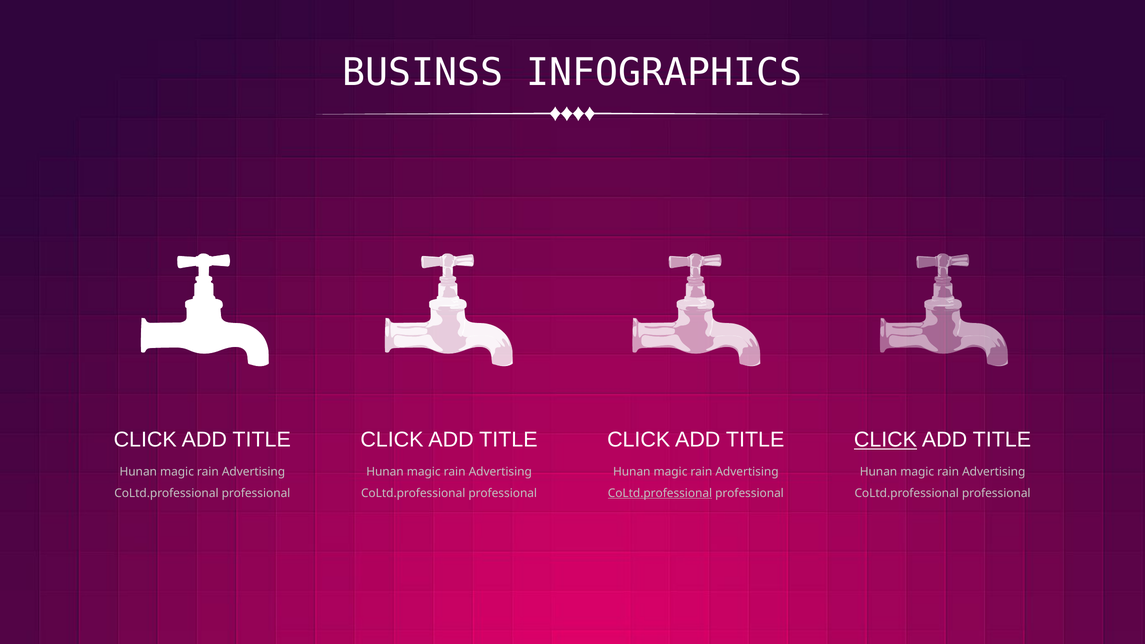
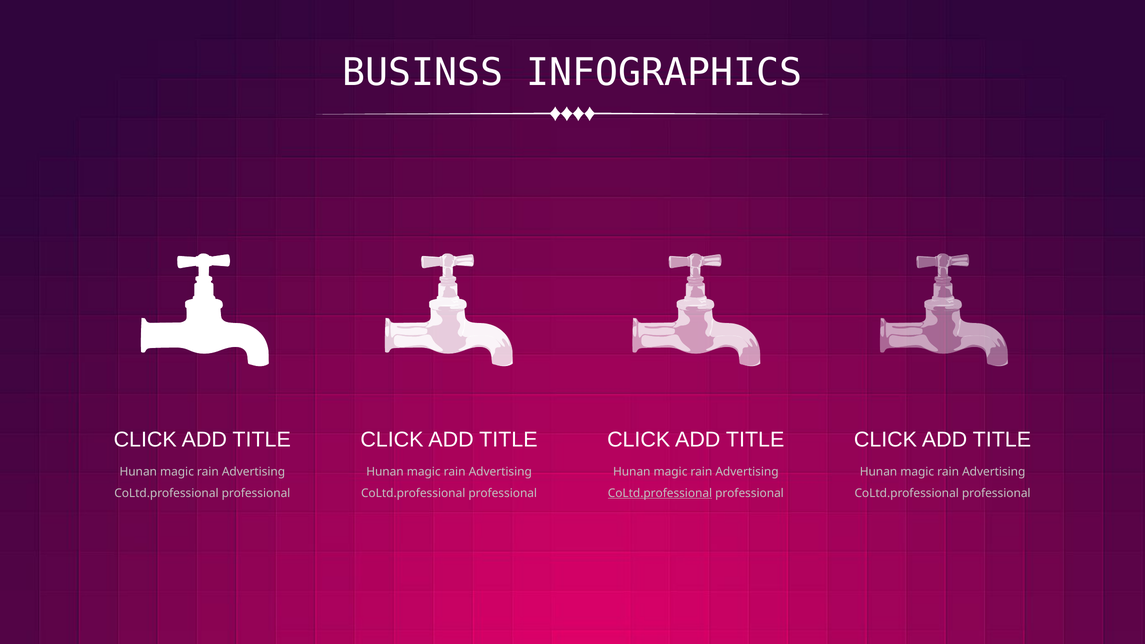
CLICK underline: present -> none (885, 440)
